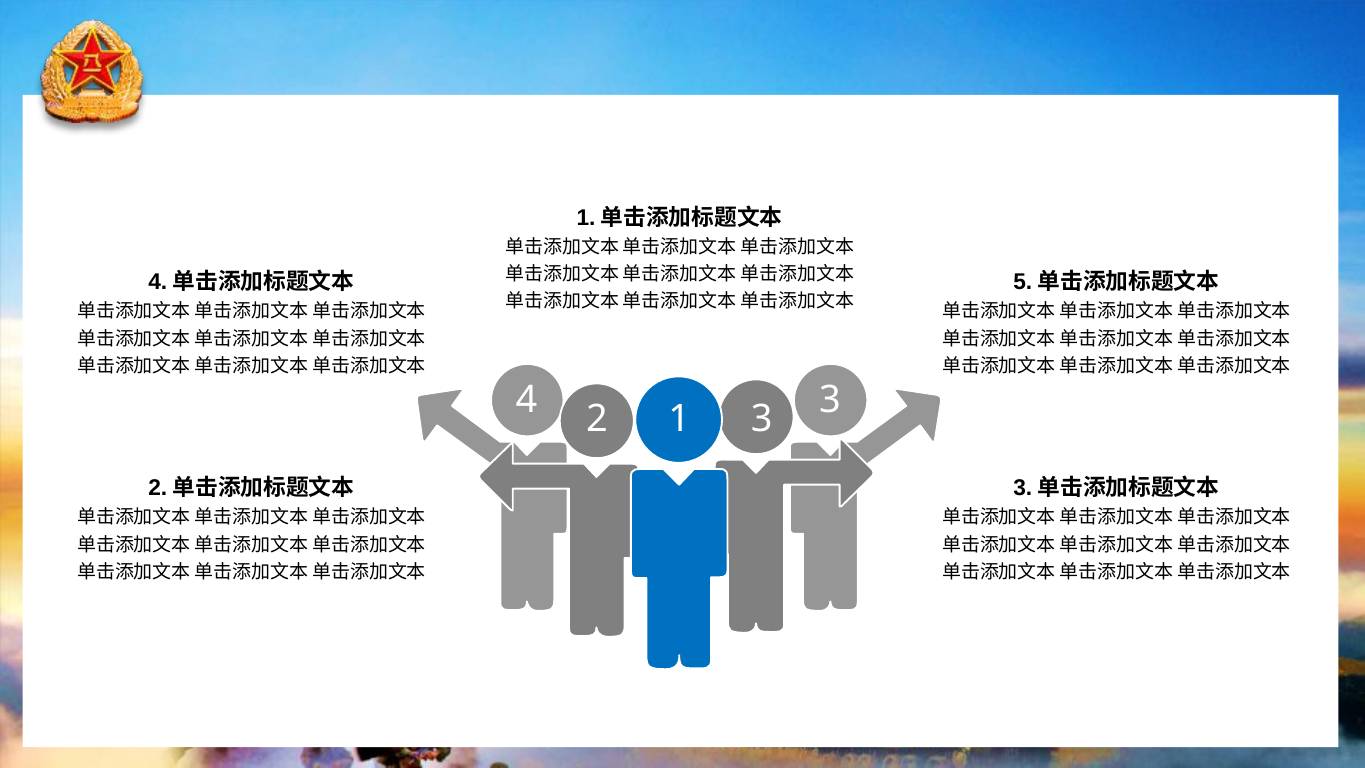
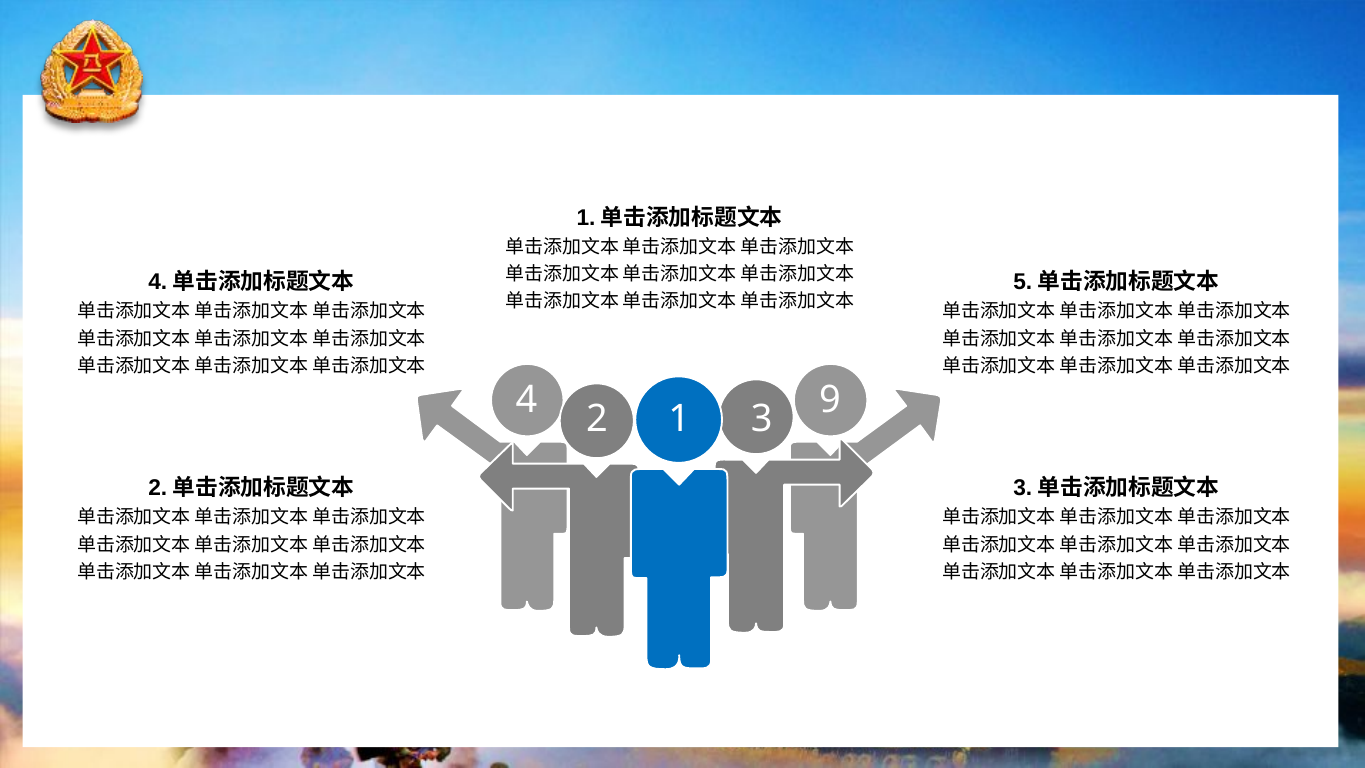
4 3: 3 -> 9 (830, 400)
